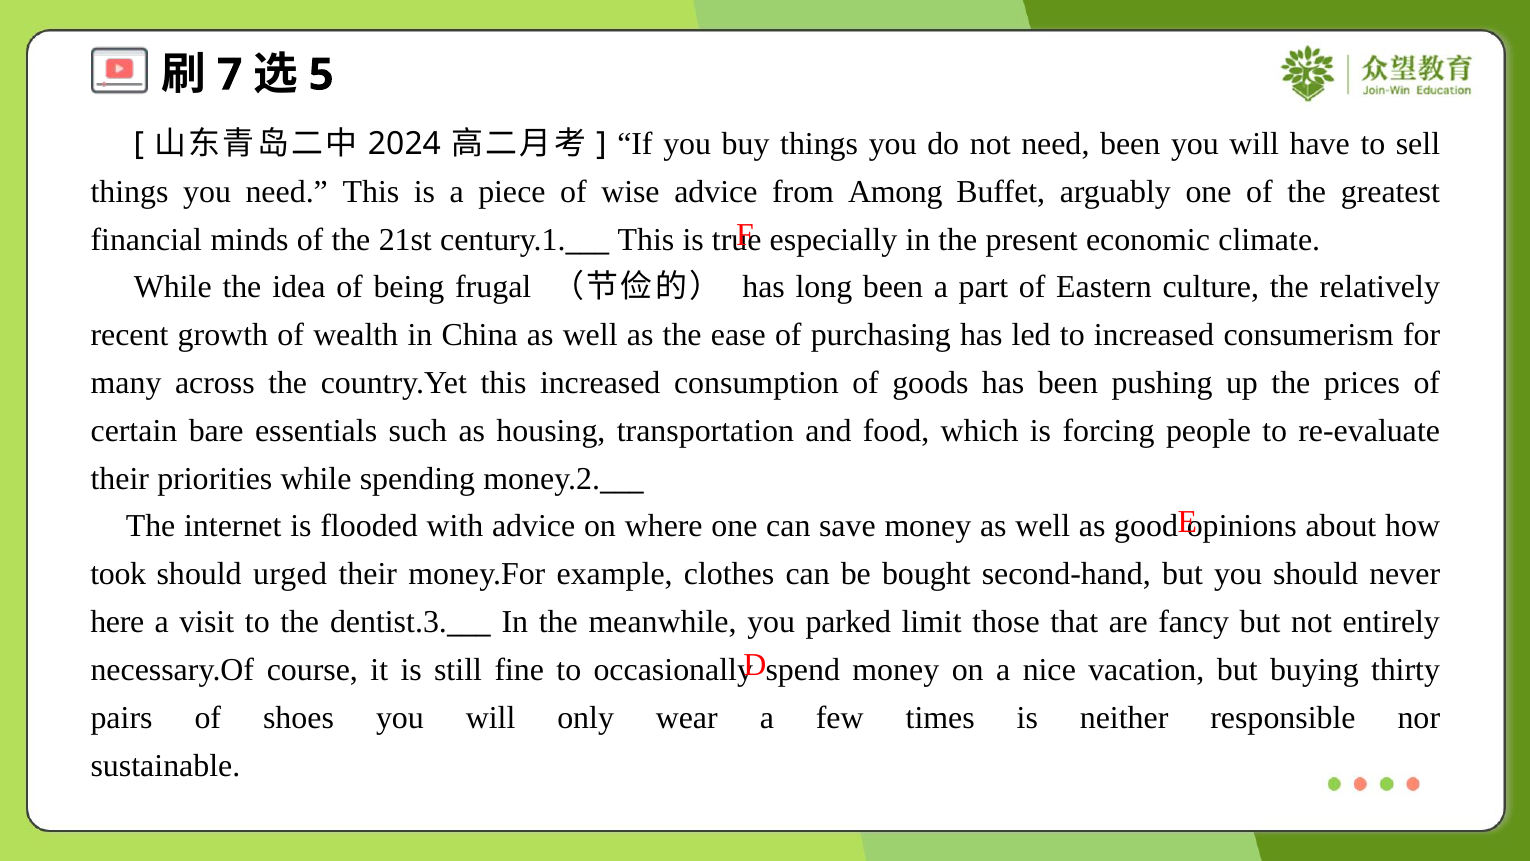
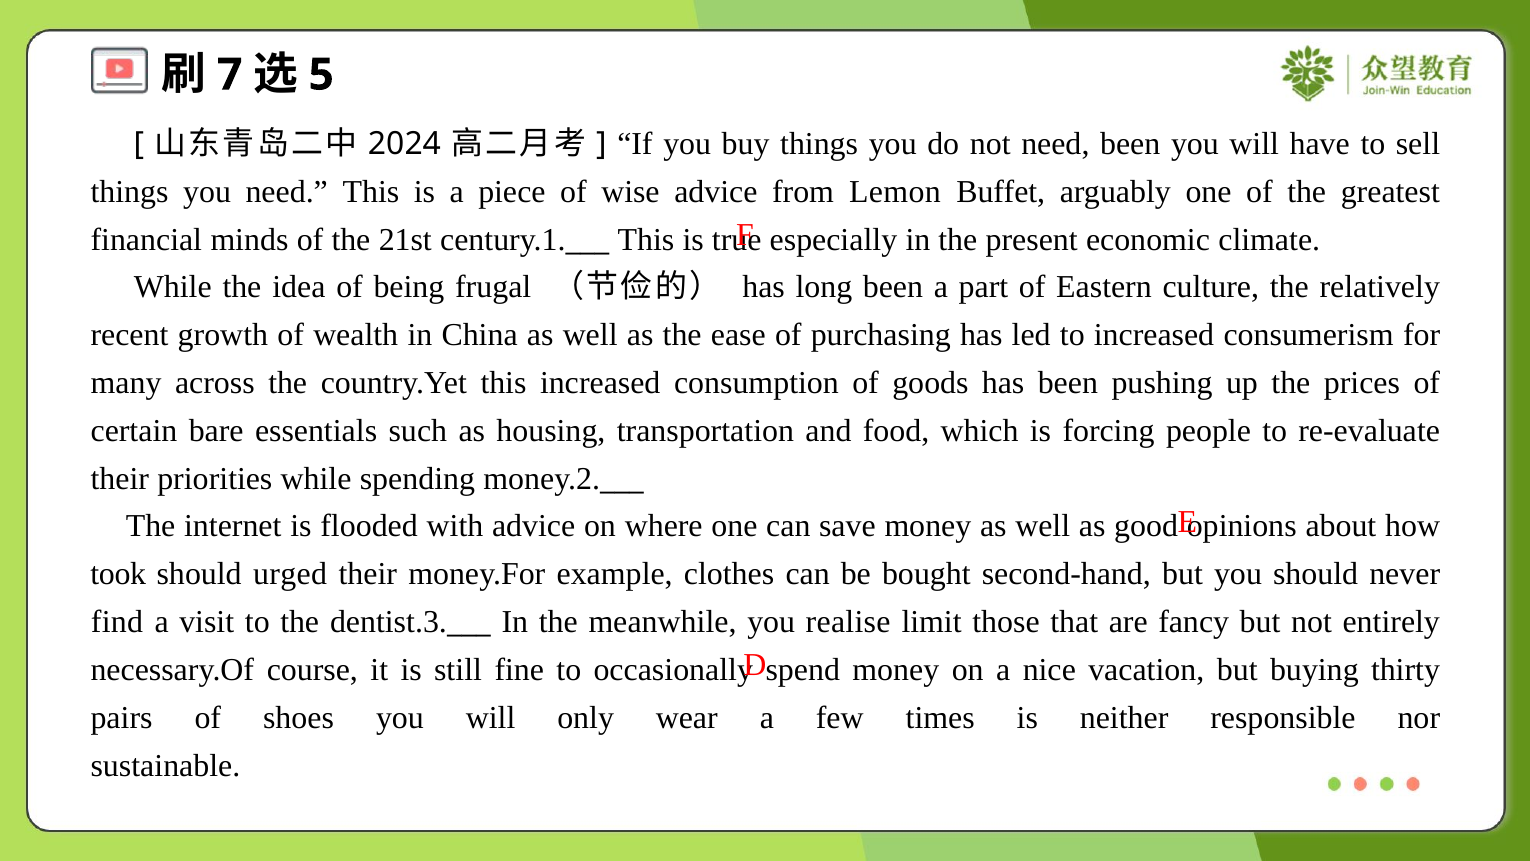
Among: Among -> Lemon (895, 192)
here: here -> find (117, 622)
parked: parked -> realise (848, 622)
